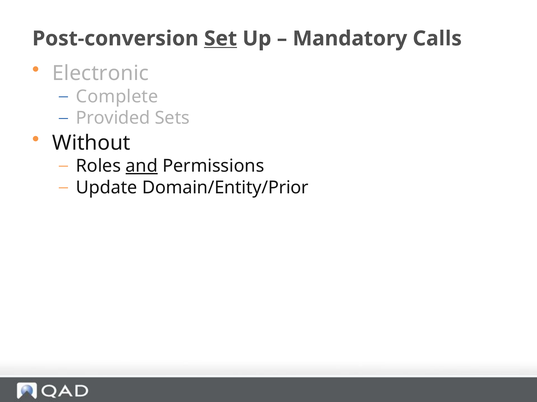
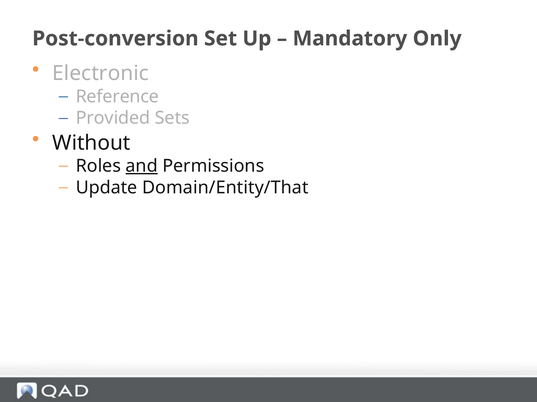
Set underline: present -> none (221, 39)
Calls: Calls -> Only (437, 39)
Complete: Complete -> Reference (117, 97)
Domain/Entity/Prior: Domain/Entity/Prior -> Domain/Entity/That (225, 188)
